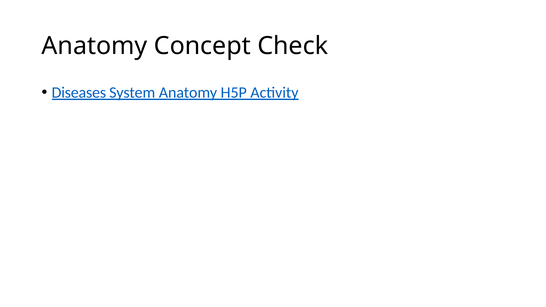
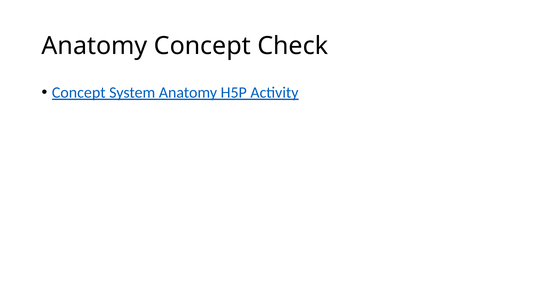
Diseases: Diseases -> Concept (79, 93)
